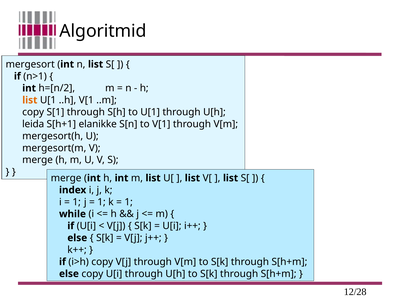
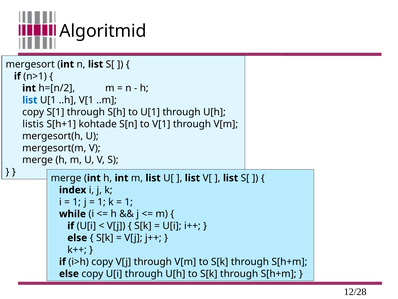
list colour: orange -> blue (30, 100)
leida: leida -> listis (33, 124)
elanikke: elanikke -> kohtade (98, 124)
